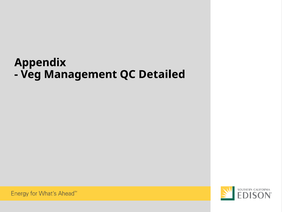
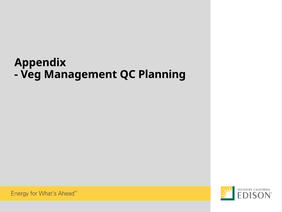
Detailed: Detailed -> Planning (162, 74)
